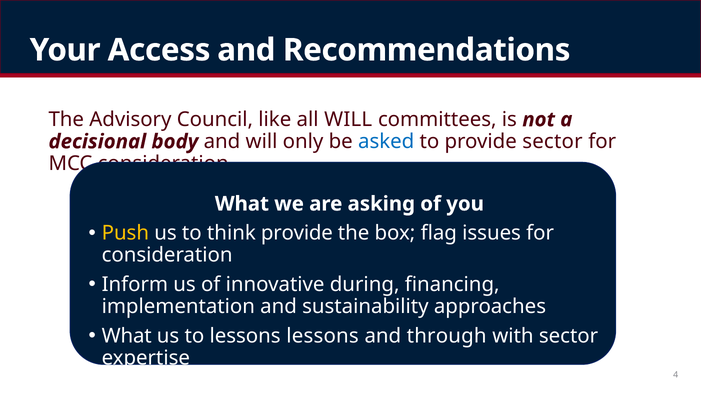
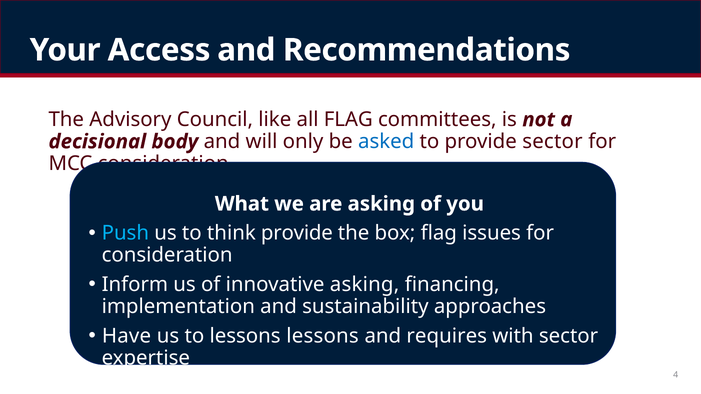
all WILL: WILL -> FLAG (348, 120)
Push colour: yellow -> light blue (125, 233)
innovative during: during -> asking (365, 285)
What: What -> Have (127, 336)
through: through -> requires (447, 336)
